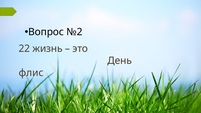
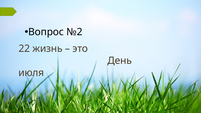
флис: флис -> июля (31, 73)
